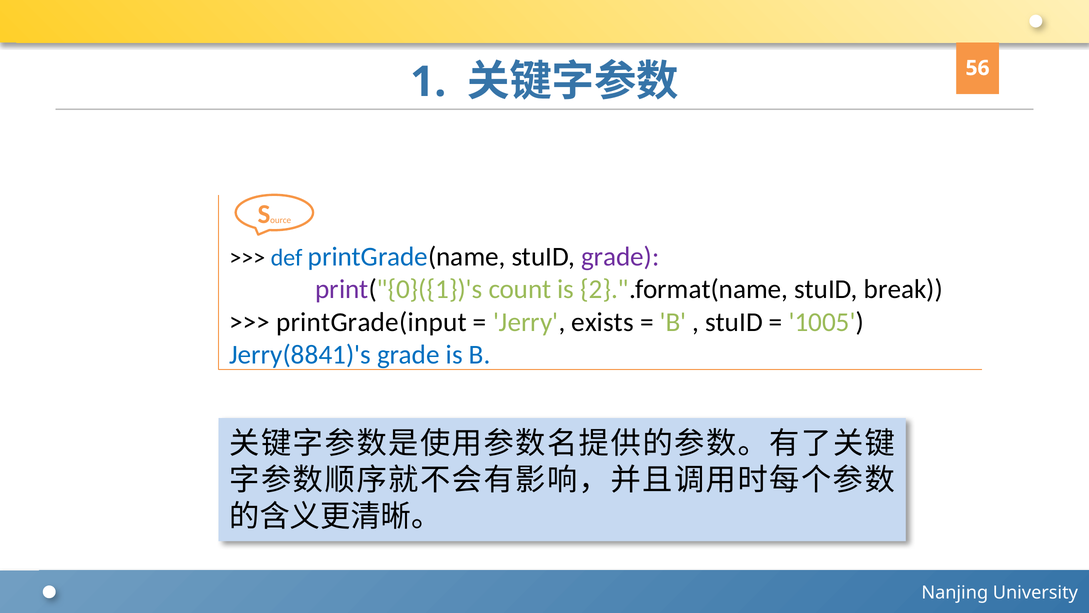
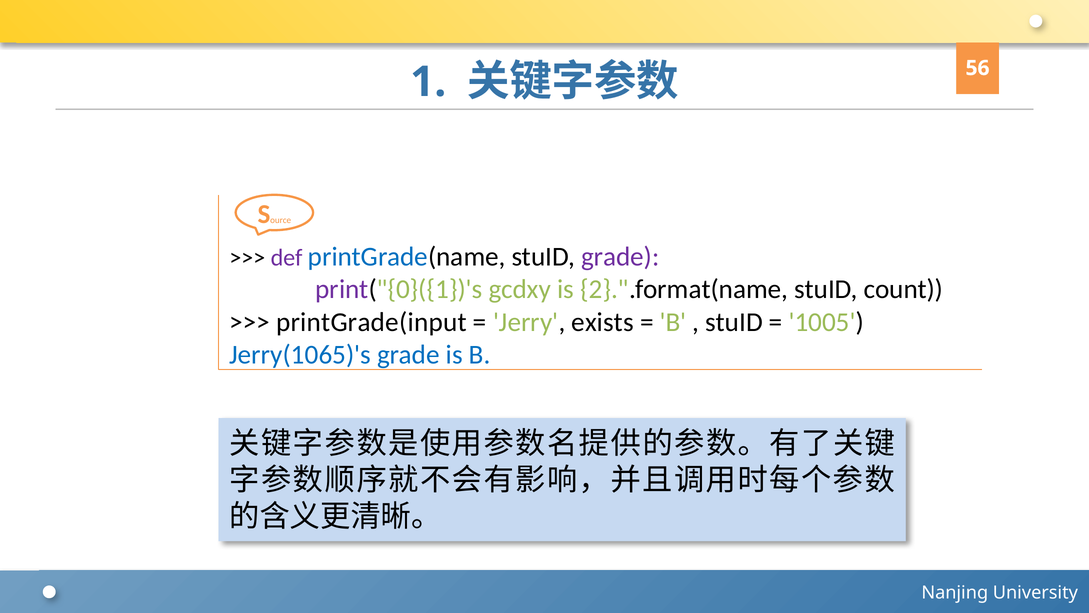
def colour: blue -> purple (287, 258)
count: count -> gcdxy (520, 289)
break: break -> count (903, 289)
Jerry(8841)'s: Jerry(8841)'s -> Jerry(1065)'s (300, 355)
